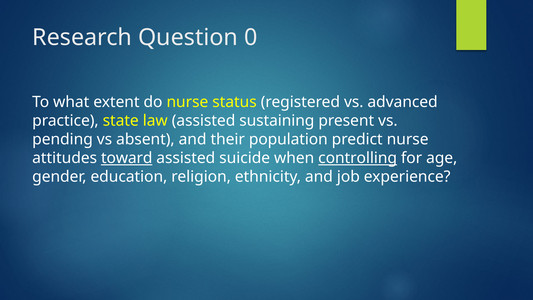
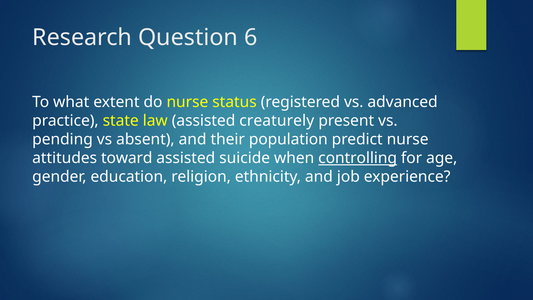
0: 0 -> 6 (251, 37)
sustaining: sustaining -> creaturely (277, 121)
toward underline: present -> none (127, 158)
